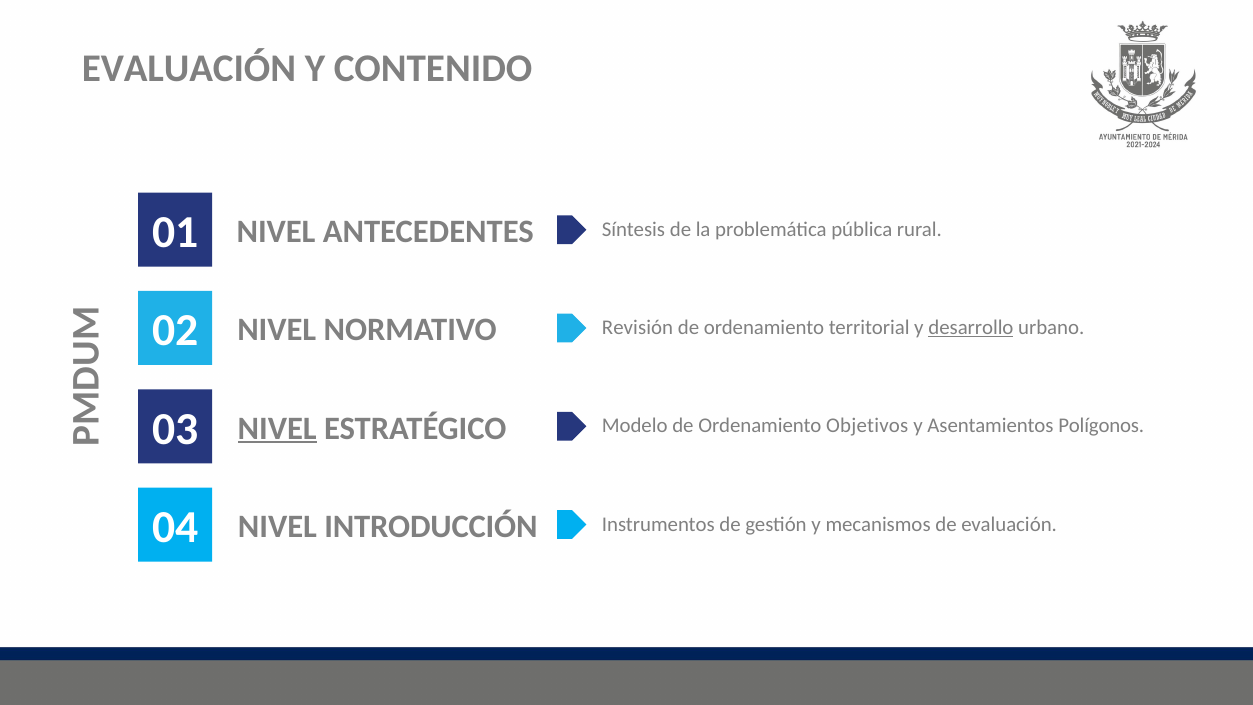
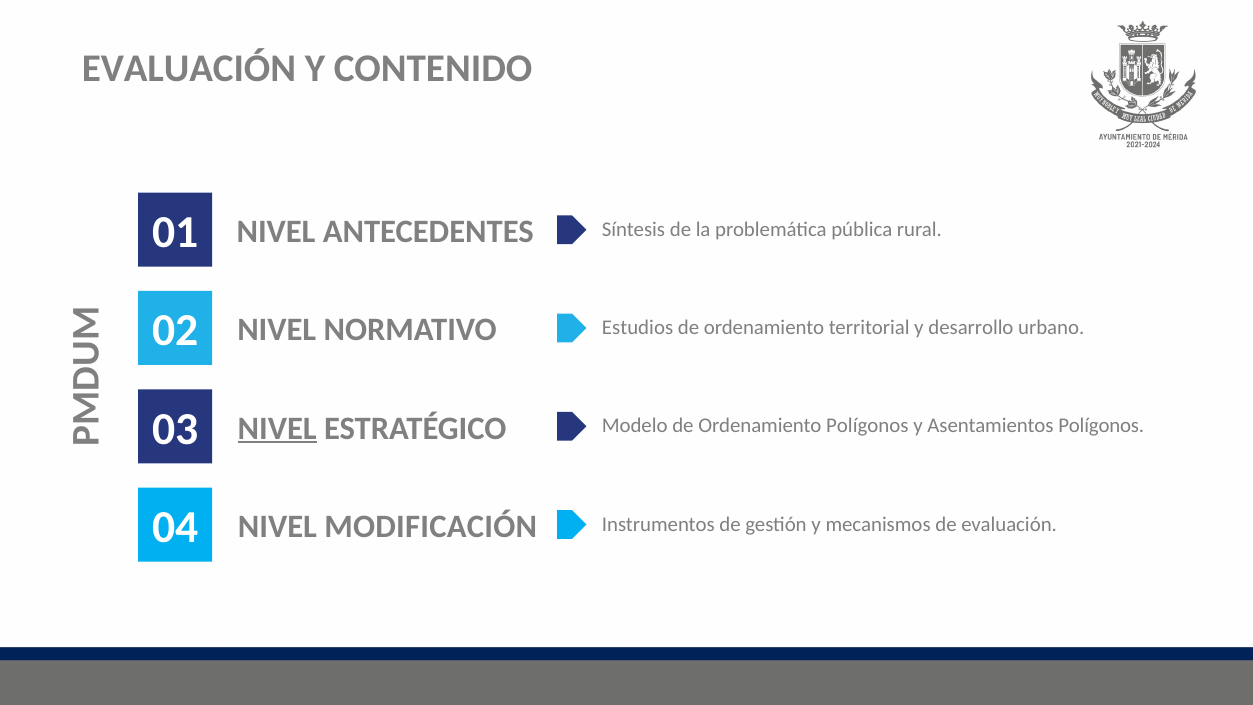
Revisión: Revisión -> Estudios (638, 328)
desarrollo underline: present -> none (971, 328)
Ordenamiento Objetivos: Objetivos -> Polígonos (867, 426)
INTRODUCCIÓN: INTRODUCCIÓN -> MODIFICACIÓN (431, 526)
